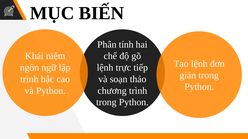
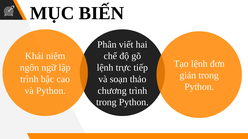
tính: tính -> viết (126, 45)
